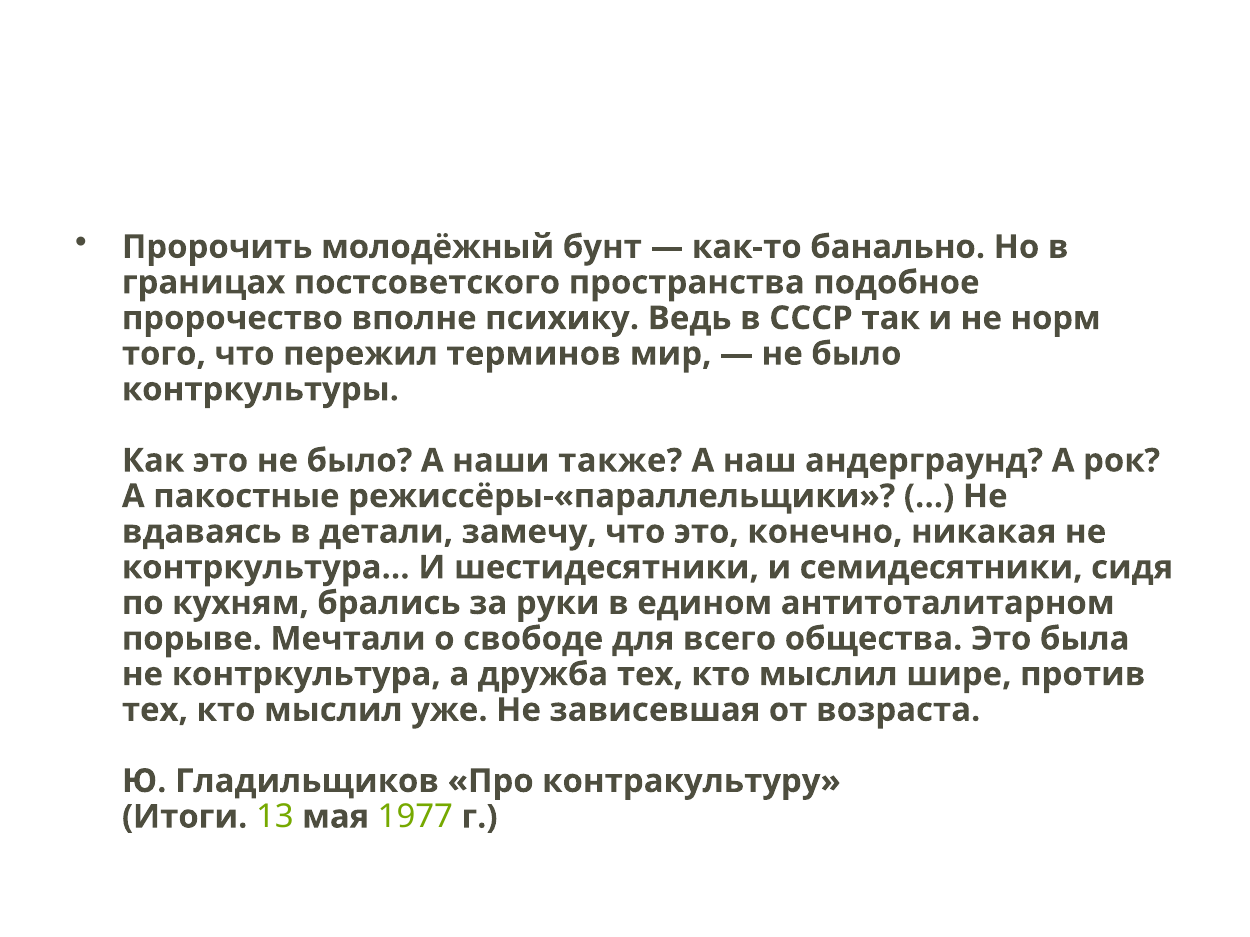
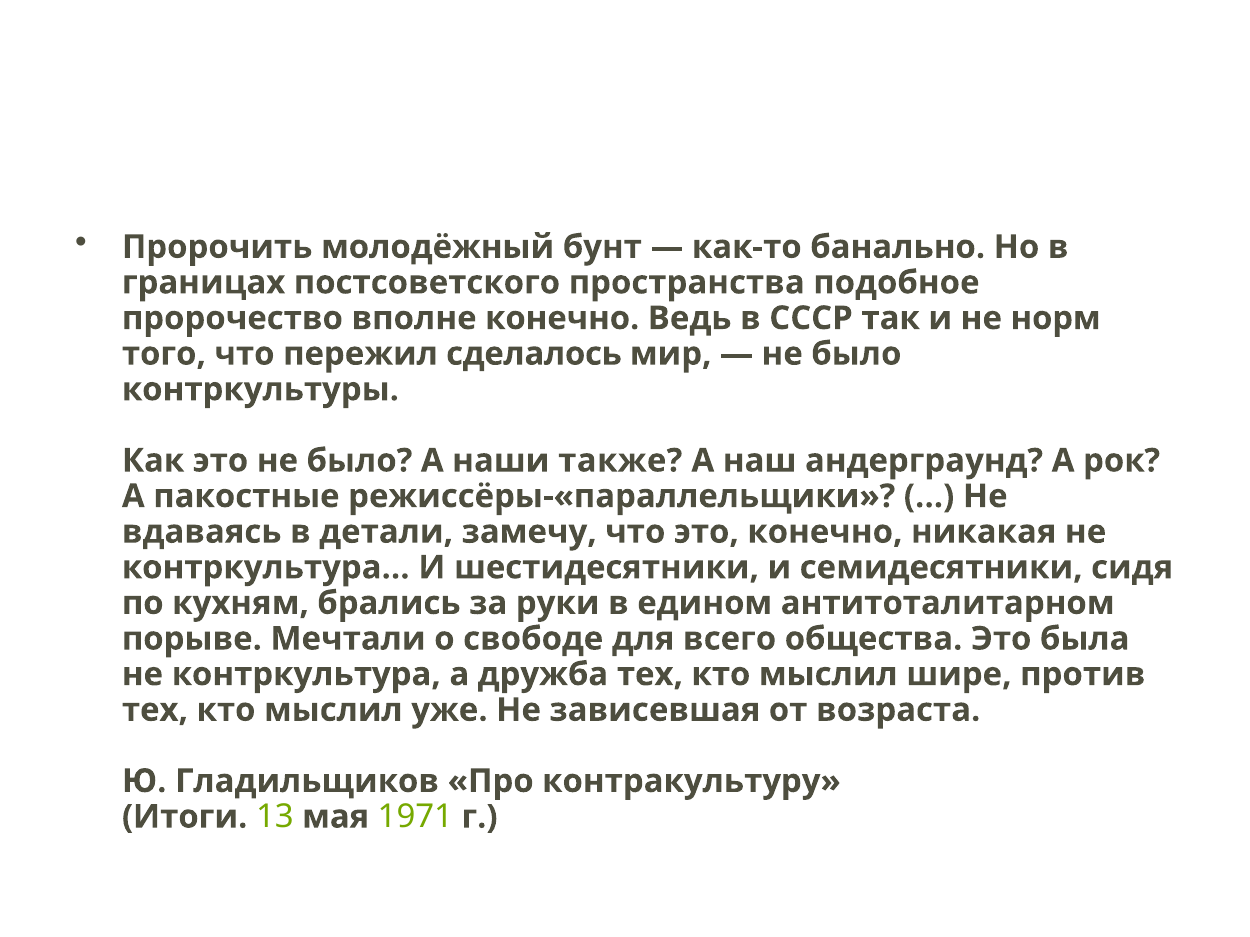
вполне психику: психику -> конечно (562, 318)
терминов: терминов -> сделалось (534, 354)
1977: 1977 -> 1971 (415, 817)
